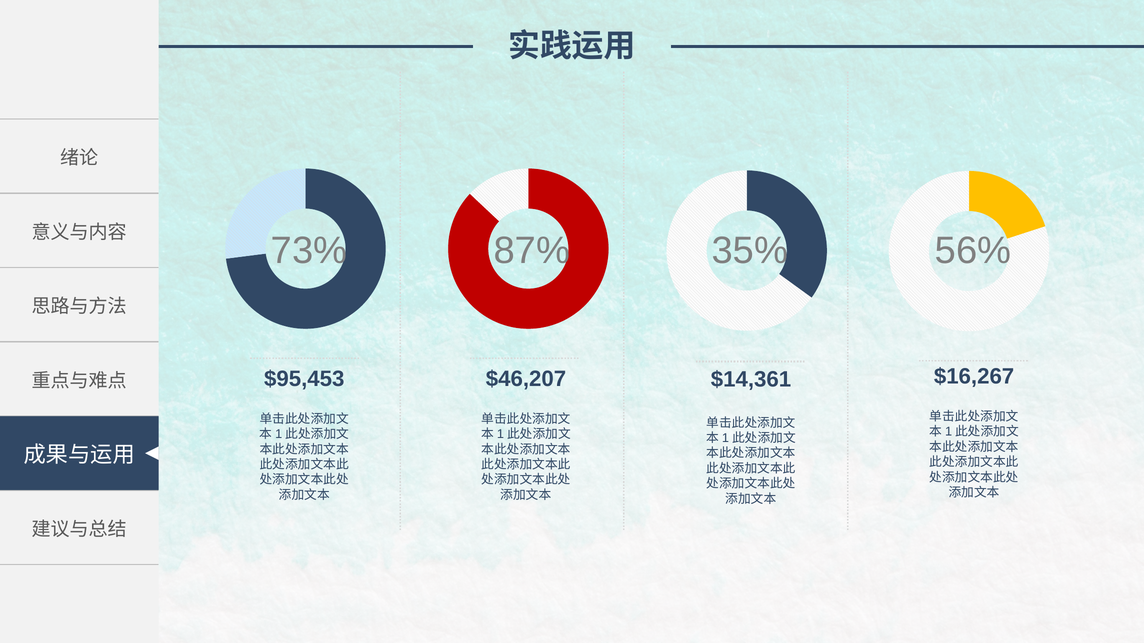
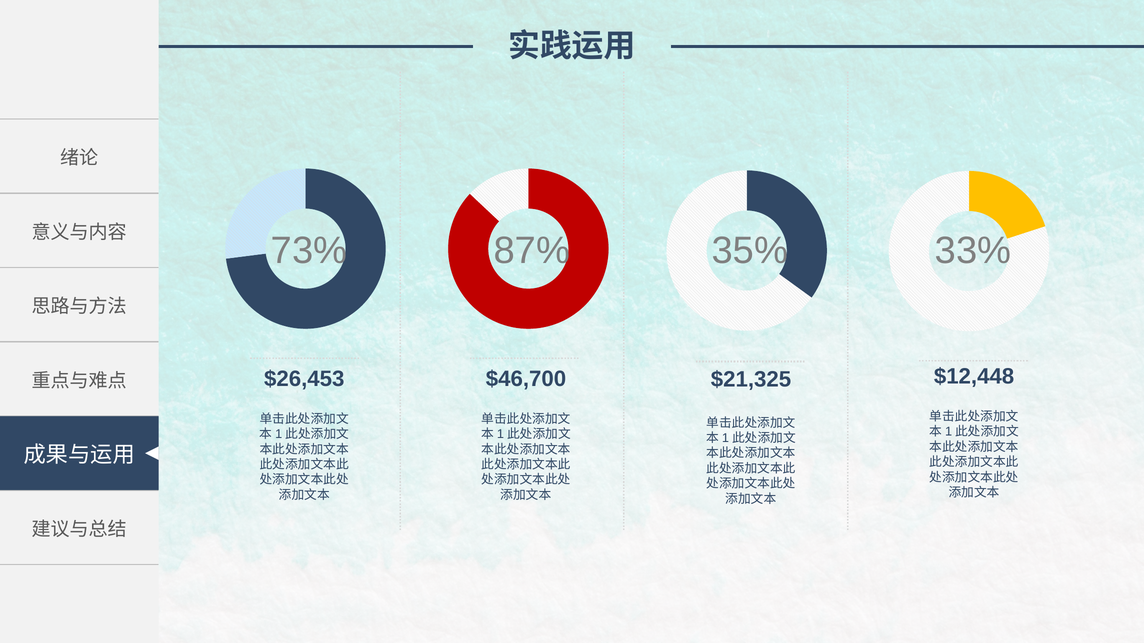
56%: 56% -> 33% (973, 251)
$16,267: $16,267 -> $12,448 (974, 377)
$95,453: $95,453 -> $26,453 (304, 379)
$46,207: $46,207 -> $46,700 (526, 379)
$14,361: $14,361 -> $21,325 (751, 380)
